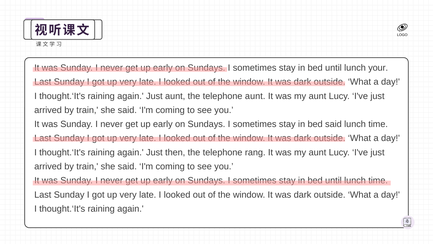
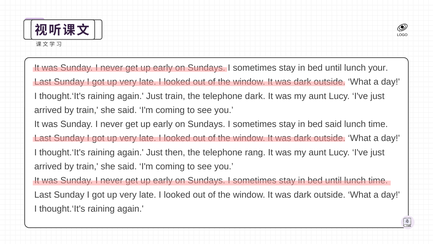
Just aunt: aunt -> train (175, 96)
telephone aunt: aunt -> dark (255, 96)
